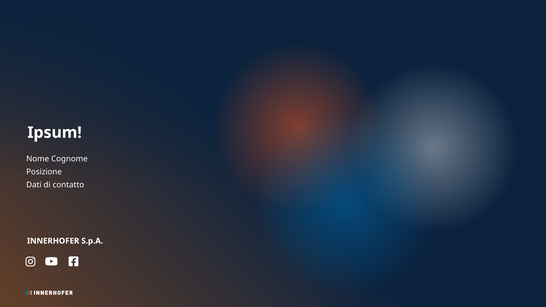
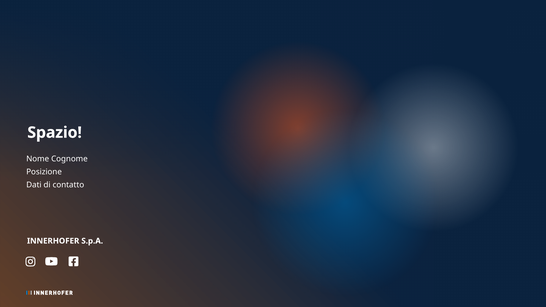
Ipsum: Ipsum -> Spazio (55, 133)
